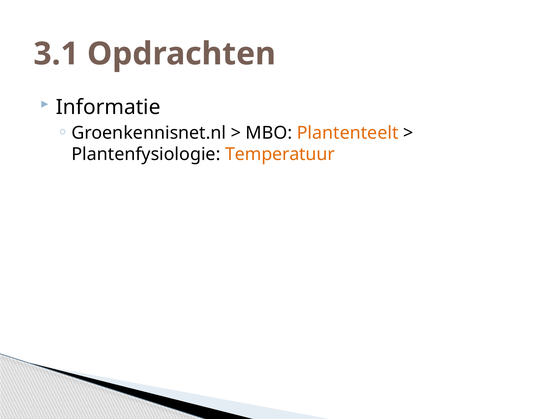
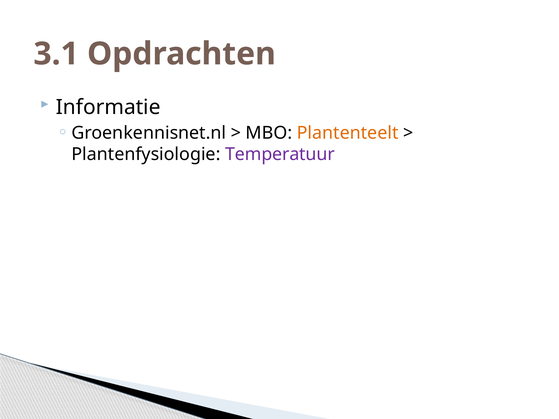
Temperatuur colour: orange -> purple (280, 154)
